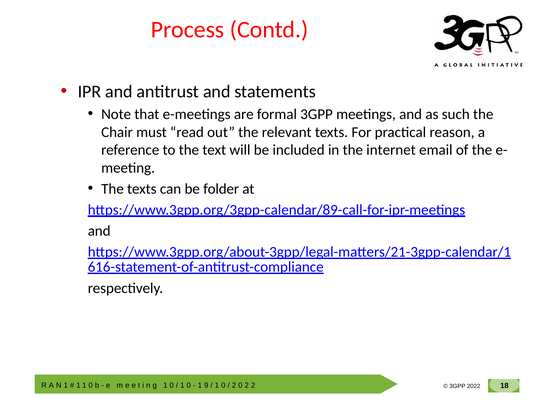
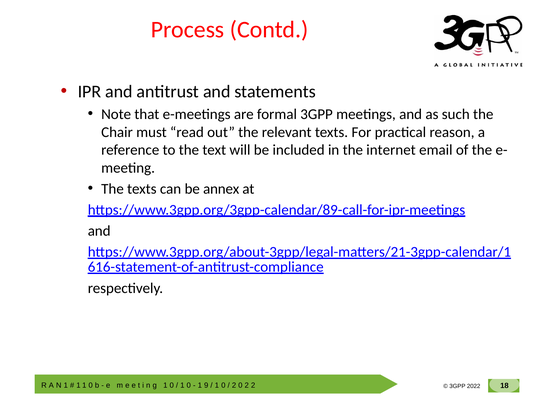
folder: folder -> annex (221, 189)
